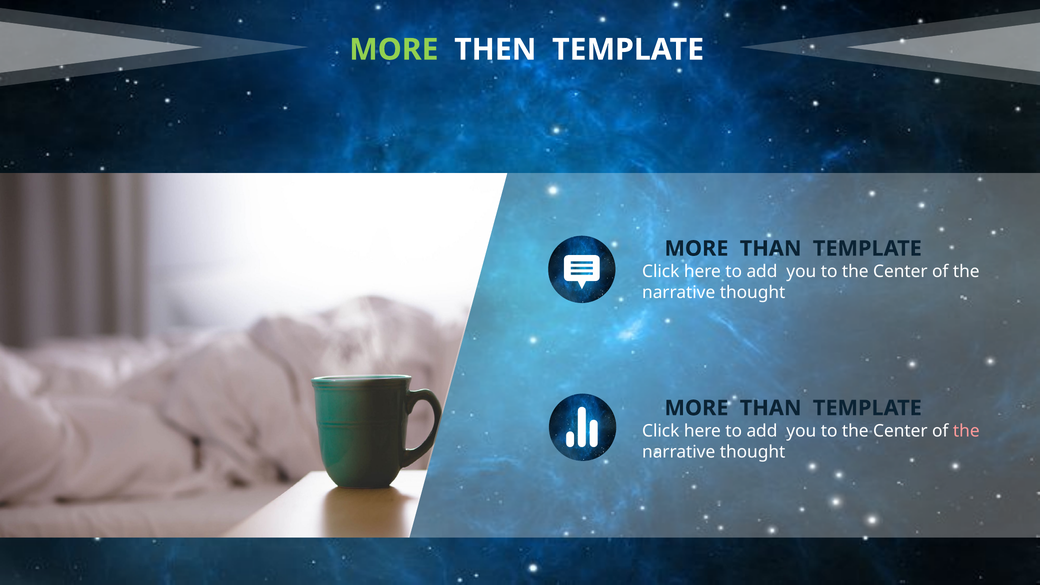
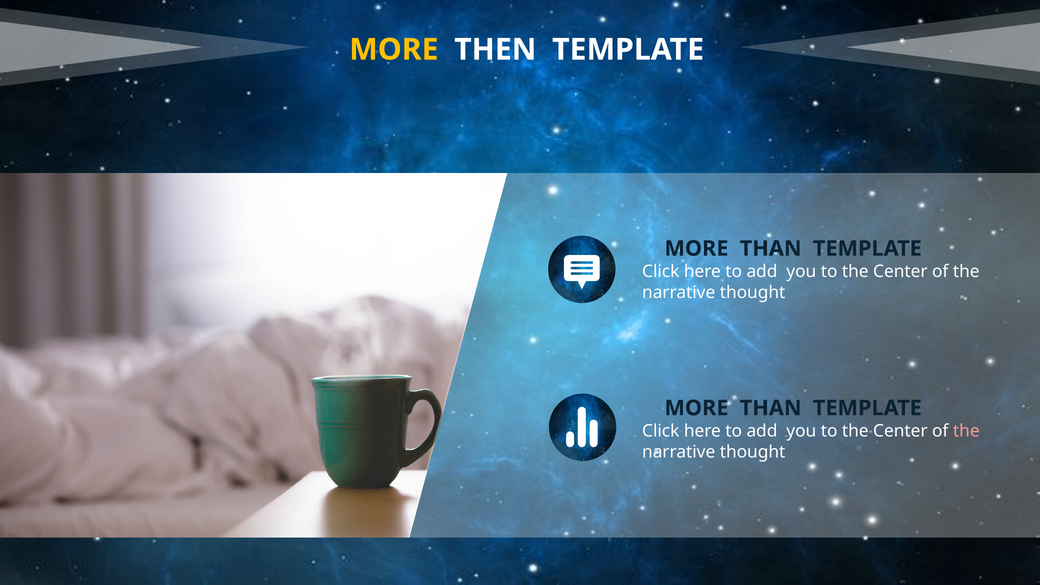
MORE colour: light green -> yellow (394, 50)
